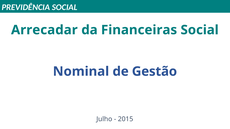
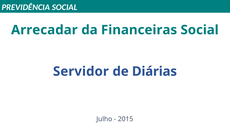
Nominal: Nominal -> Servidor (81, 72)
Gestão: Gestão -> Diárias (154, 72)
